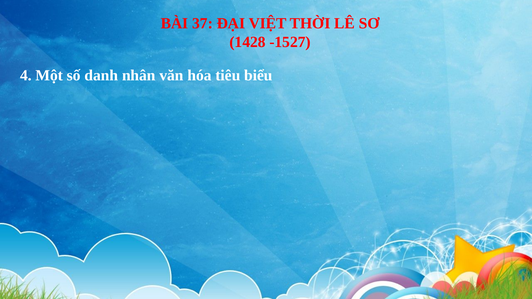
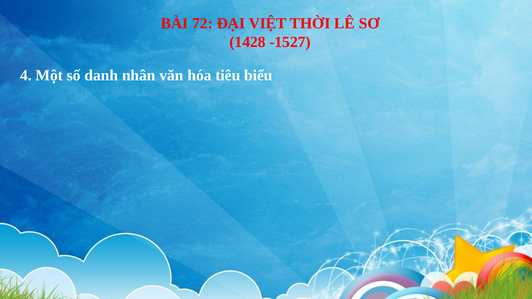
37: 37 -> 72 (203, 24)
